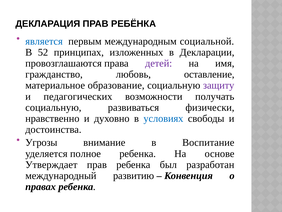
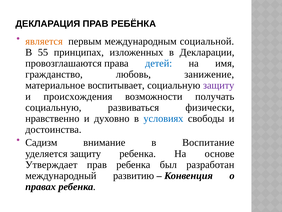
является colour: blue -> orange (44, 41)
52: 52 -> 55 (43, 52)
детей colour: purple -> blue (159, 63)
оставление: оставление -> занижение (209, 74)
образование: образование -> воспитывает (116, 85)
педагогических: педагогических -> происхождения (78, 96)
Угрозы: Угрозы -> Садизм (41, 142)
уделяется полное: полное -> защиту (86, 153)
